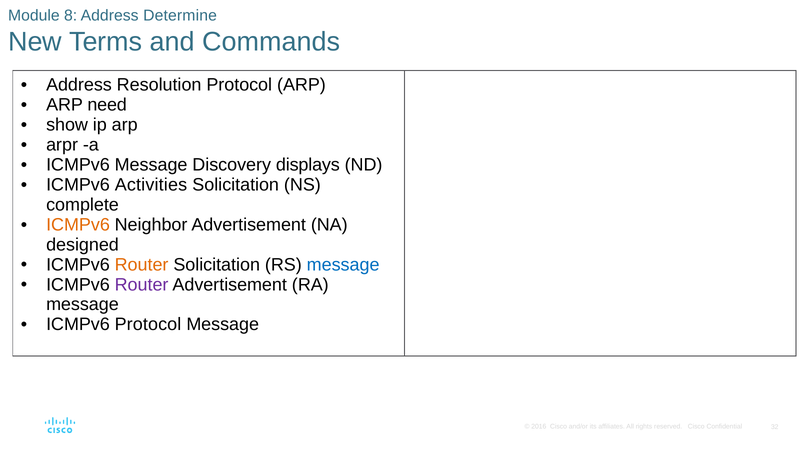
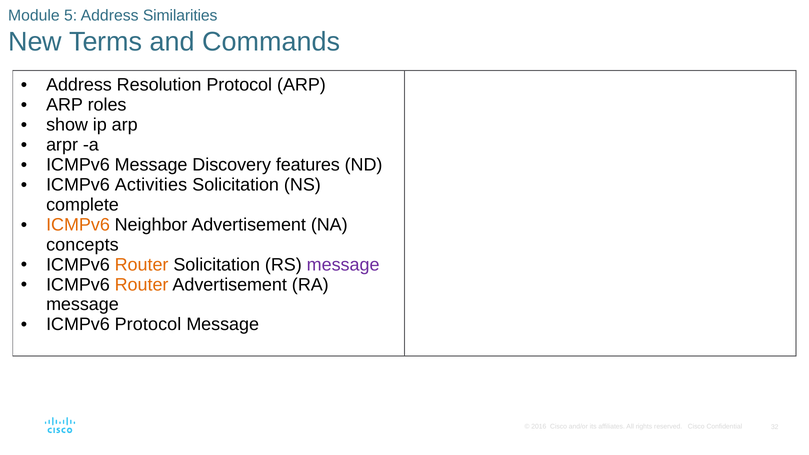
8: 8 -> 5 (71, 16)
Determine: Determine -> Similarities (180, 16)
need: need -> roles (107, 105)
displays: displays -> features (308, 165)
designed: designed -> concepts (82, 245)
message colour: blue -> purple (343, 265)
Router colour: purple -> orange (142, 285)
